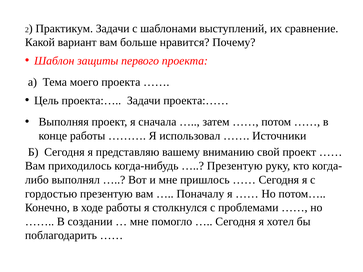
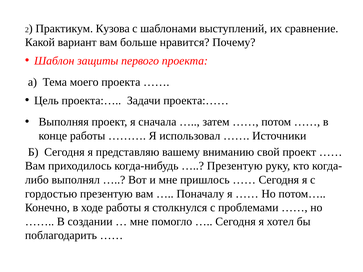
Практикум Задачи: Задачи -> Кузова (113, 29)
